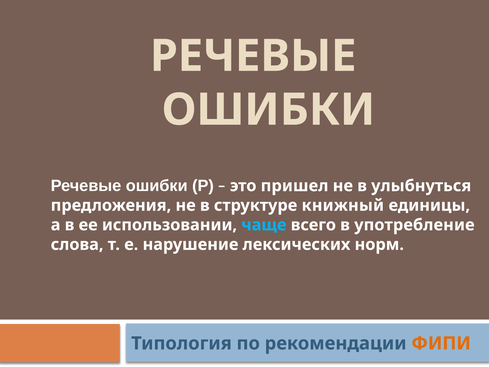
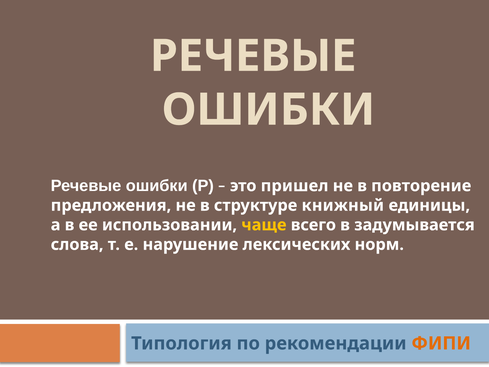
улыбнуться: улыбнуться -> повторение (421, 186)
чаще colour: light blue -> yellow (264, 225)
употребление: употребление -> задумывается (414, 225)
